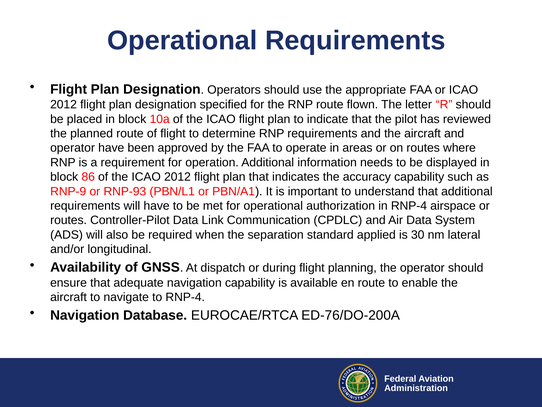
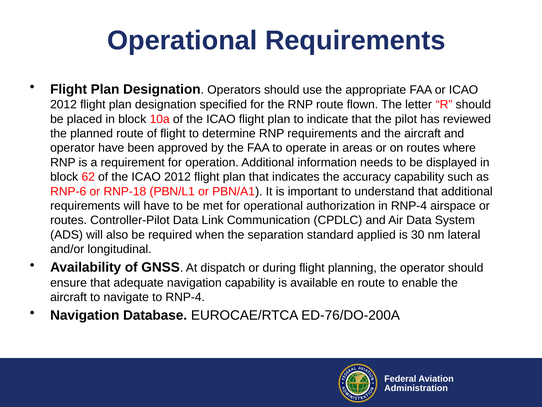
86: 86 -> 62 (88, 177)
RNP-9: RNP-9 -> RNP-6 (68, 191)
RNP-93: RNP-93 -> RNP-18 (125, 191)
